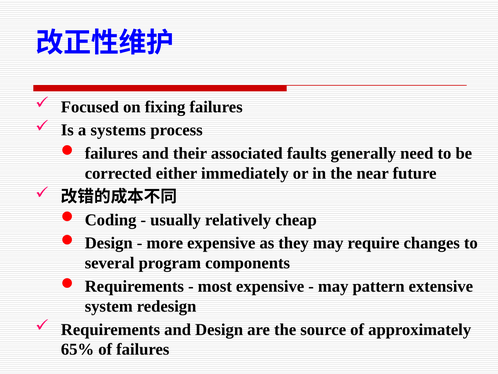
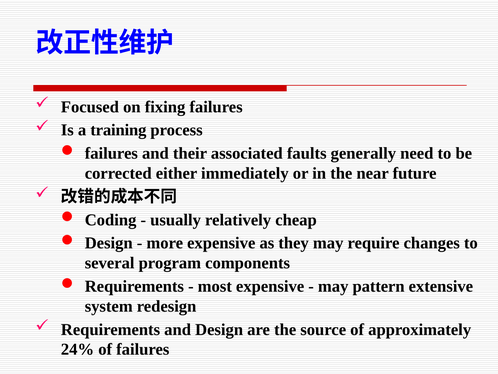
systems: systems -> training (118, 130)
65%: 65% -> 24% (78, 349)
